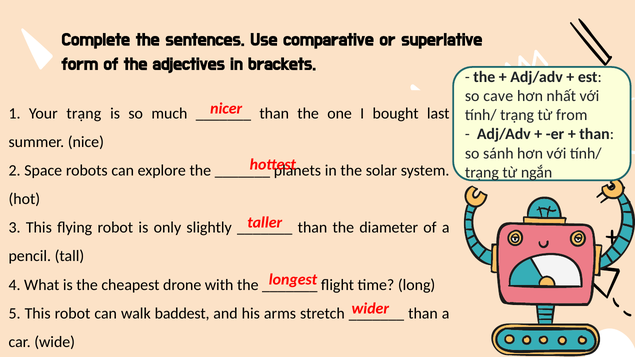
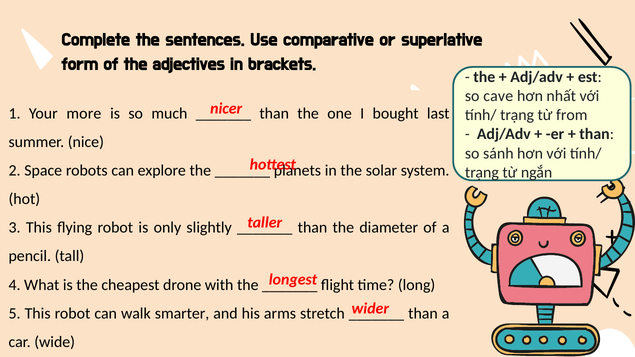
Your trạng: trạng -> more (84, 114)
baddest: baddest -> smarter (182, 314)
